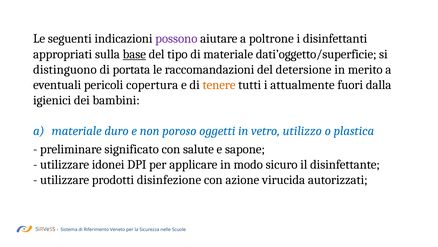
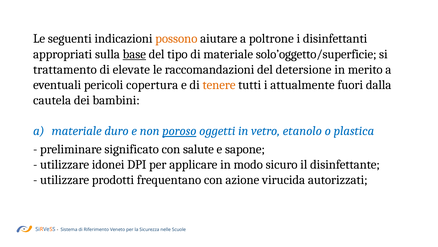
possono colour: purple -> orange (176, 39)
dati’oggetto/superficie: dati’oggetto/superficie -> solo’oggetto/superficie (316, 54)
distinguono: distinguono -> trattamento (65, 69)
portata: portata -> elevate (131, 69)
igienici: igienici -> cautela (52, 100)
poroso underline: none -> present (179, 131)
utilizzo: utilizzo -> etanolo (302, 131)
disinfezione: disinfezione -> frequentano (169, 179)
